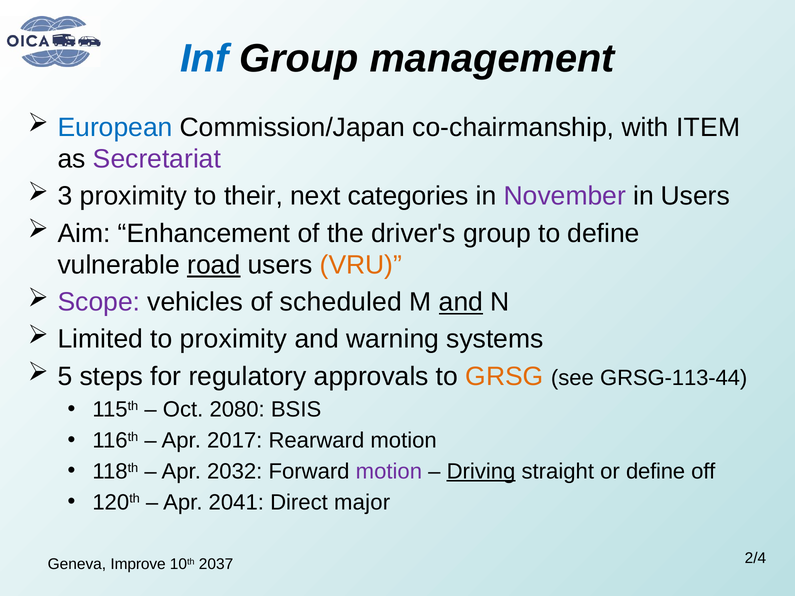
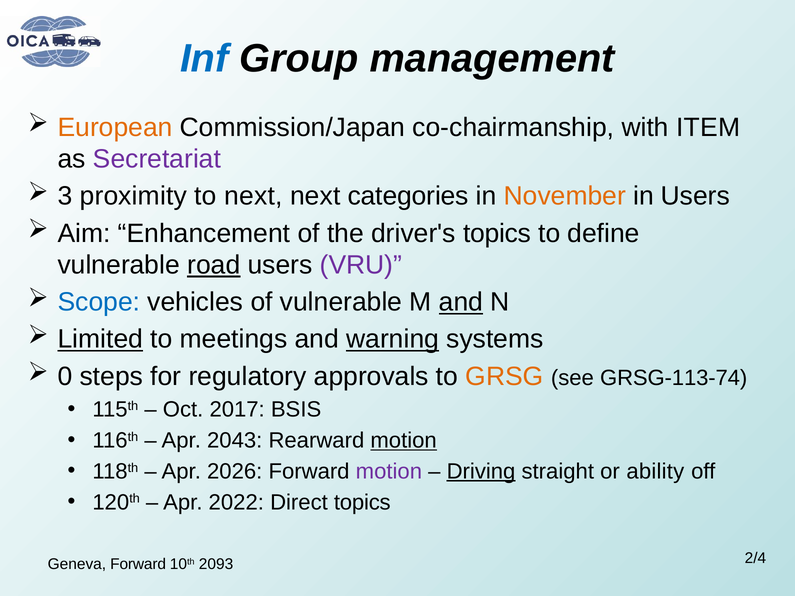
European colour: blue -> orange (115, 127)
to their: their -> next (253, 196)
November colour: purple -> orange (565, 196)
driver's group: group -> topics (497, 233)
VRU colour: orange -> purple (361, 265)
Scope colour: purple -> blue (99, 302)
of scheduled: scheduled -> vulnerable (341, 302)
Limited underline: none -> present (100, 339)
to proximity: proximity -> meetings (234, 339)
warning underline: none -> present (393, 339)
5: 5 -> 0 (65, 376)
GRSG-113-44: GRSG-113-44 -> GRSG-113-74 (674, 378)
2080: 2080 -> 2017 (237, 410)
2017: 2017 -> 2043 (235, 441)
motion underline: none -> present (404, 441)
2032: 2032 -> 2026 (235, 472)
or define: define -> ability (655, 472)
2041: 2041 -> 2022 (236, 503)
Direct major: major -> topics (362, 503)
Geneva Improve: Improve -> Forward (138, 565)
2037: 2037 -> 2093 (216, 565)
